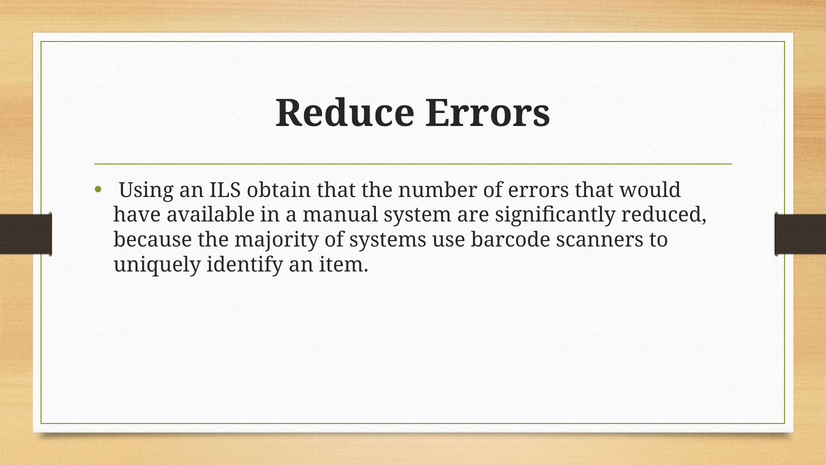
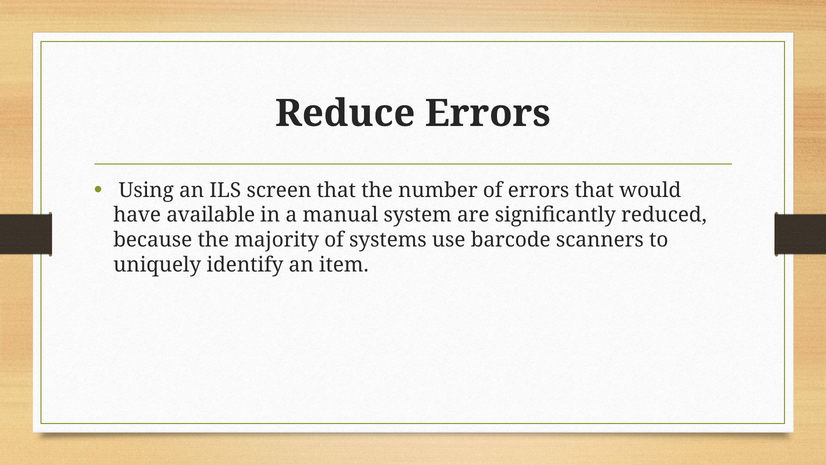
obtain: obtain -> screen (279, 190)
